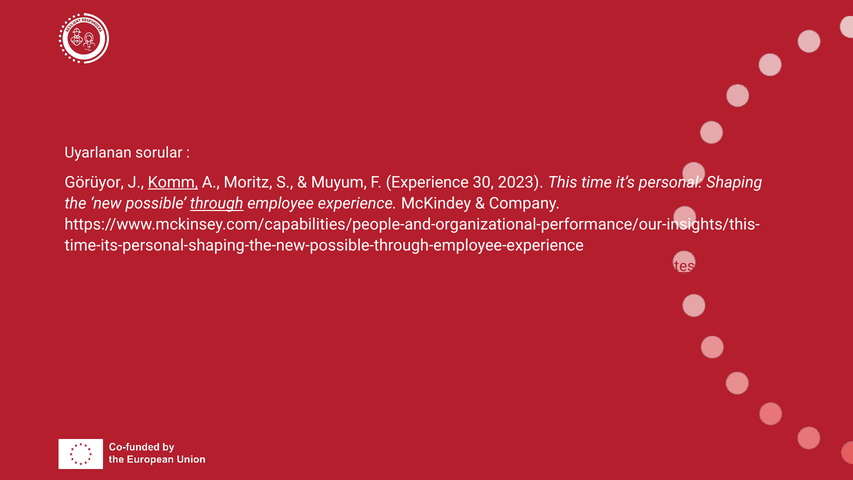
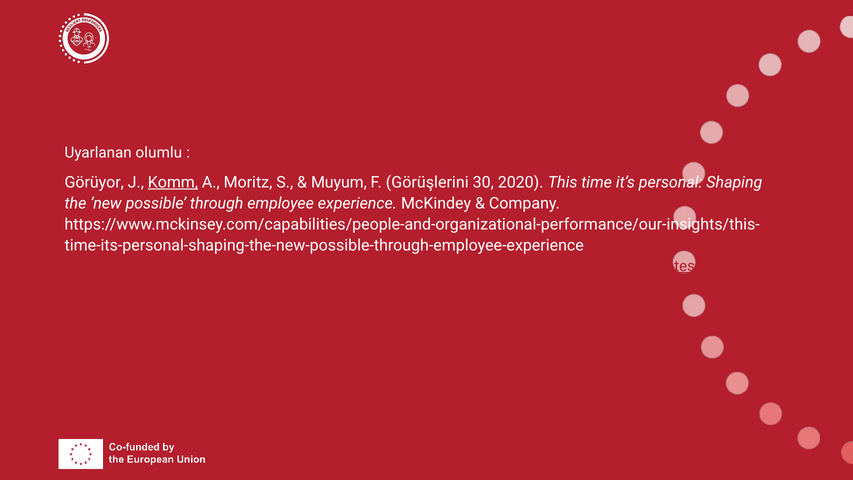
sorular: sorular -> olumlu (159, 153)
F Experience: Experience -> Görüşlerini (427, 182)
2023: 2023 -> 2020 (521, 182)
through underline: present -> none (217, 203)
